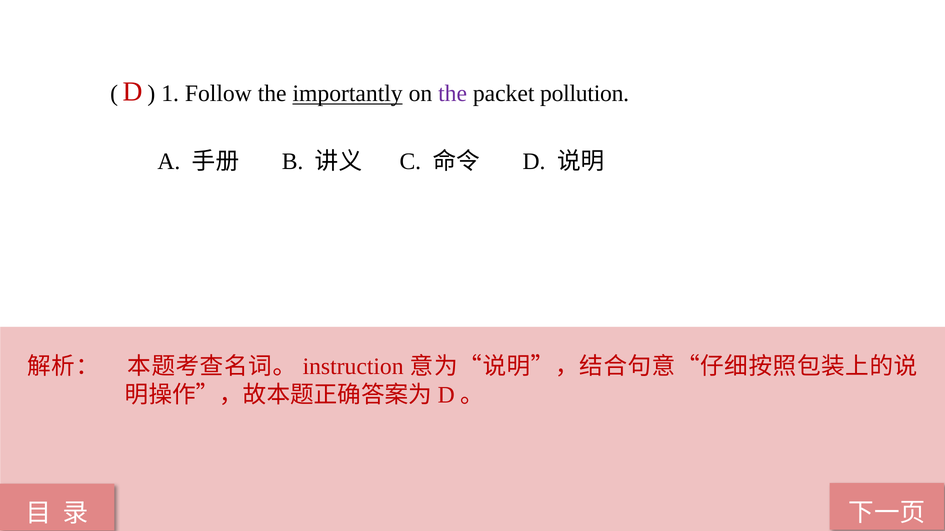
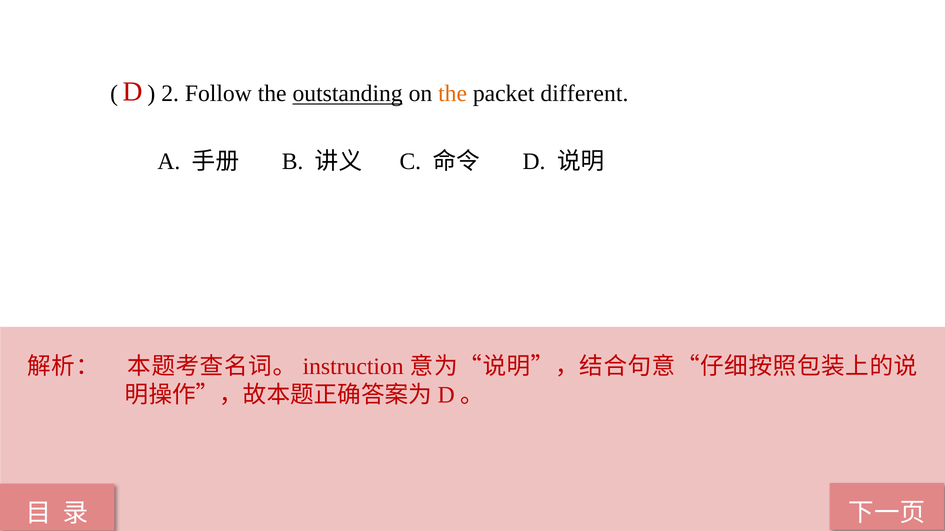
1: 1 -> 2 (170, 94)
importantly: importantly -> outstanding (348, 94)
the colour: purple -> orange (453, 94)
pollution: pollution -> different (584, 94)
